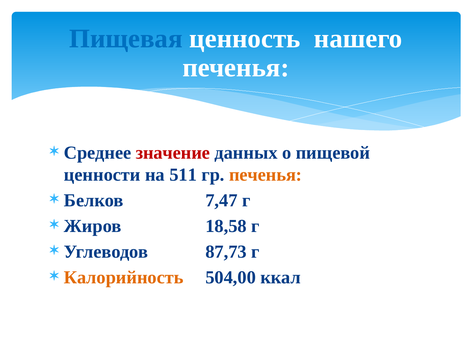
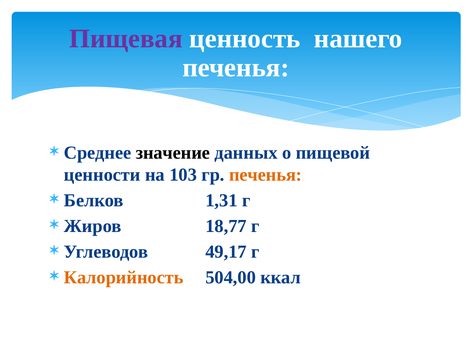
Пищевая colour: blue -> purple (126, 39)
значение colour: red -> black (173, 153)
511: 511 -> 103 (183, 175)
7,47: 7,47 -> 1,31 (222, 200)
18,58: 18,58 -> 18,77 (226, 226)
87,73: 87,73 -> 49,17 (226, 252)
